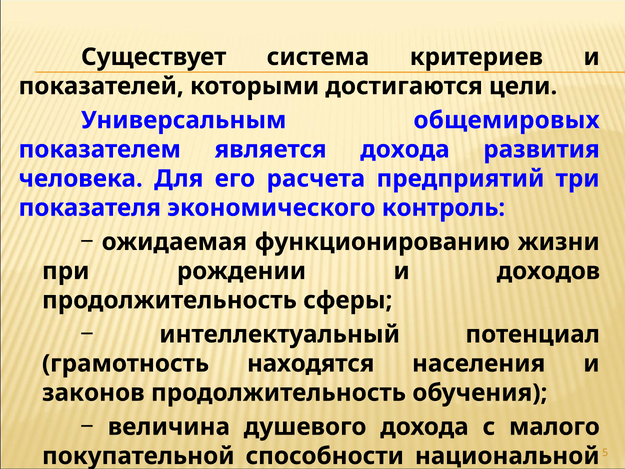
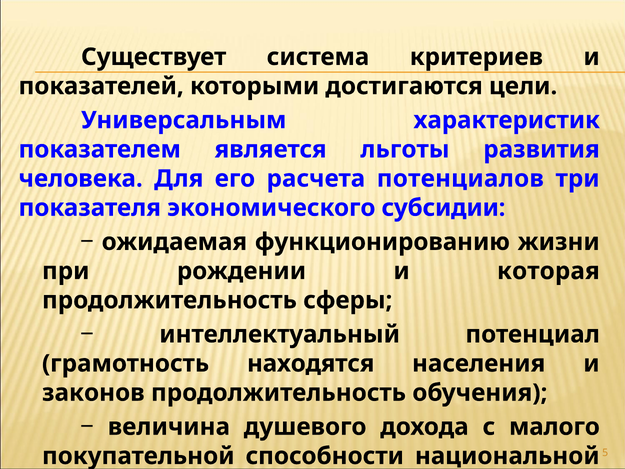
общемировых: общемировых -> характеристик (507, 120)
является дохода: дохода -> льготы (405, 149)
предприятий: предприятий -> потенциалов (460, 179)
контроль: контроль -> субсидии (443, 208)
доходов: доходов -> которая (548, 271)
